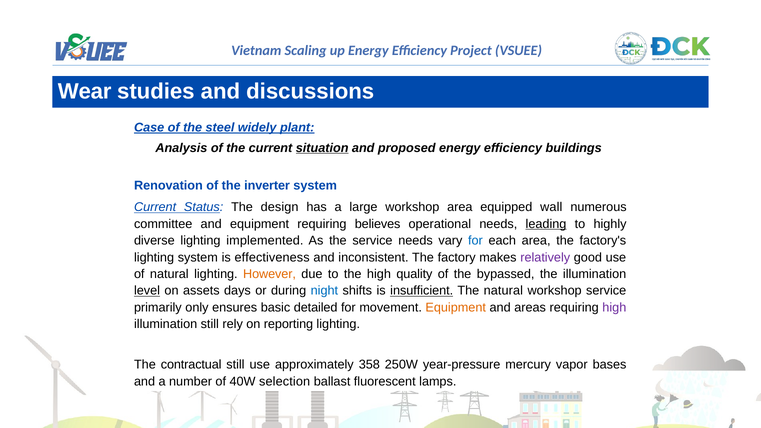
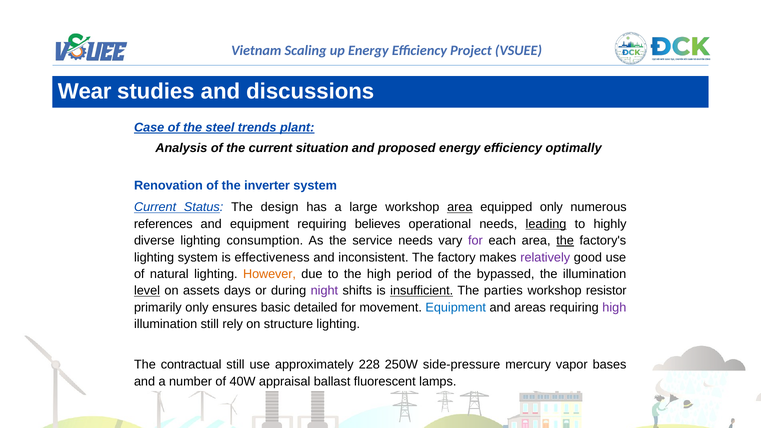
widely: widely -> trends (257, 127)
situation underline: present -> none (322, 148)
buildings: buildings -> optimally (574, 148)
area underline: none -> present (460, 207)
equipped wall: wall -> only (551, 207)
committee: committee -> references (163, 224)
implemented: implemented -> consumption (265, 241)
for colour: blue -> purple (475, 241)
the underline: none -> present (565, 241)
quality: quality -> period (414, 274)
night colour: blue -> purple (324, 291)
The natural: natural -> parties (503, 291)
workshop service: service -> resistor (606, 291)
Equipment colour: orange -> blue (456, 308)
reporting: reporting -> structure (288, 324)
358: 358 -> 228 (369, 365)
year-pressure: year-pressure -> side-pressure (462, 365)
selection: selection -> appraisal (285, 382)
